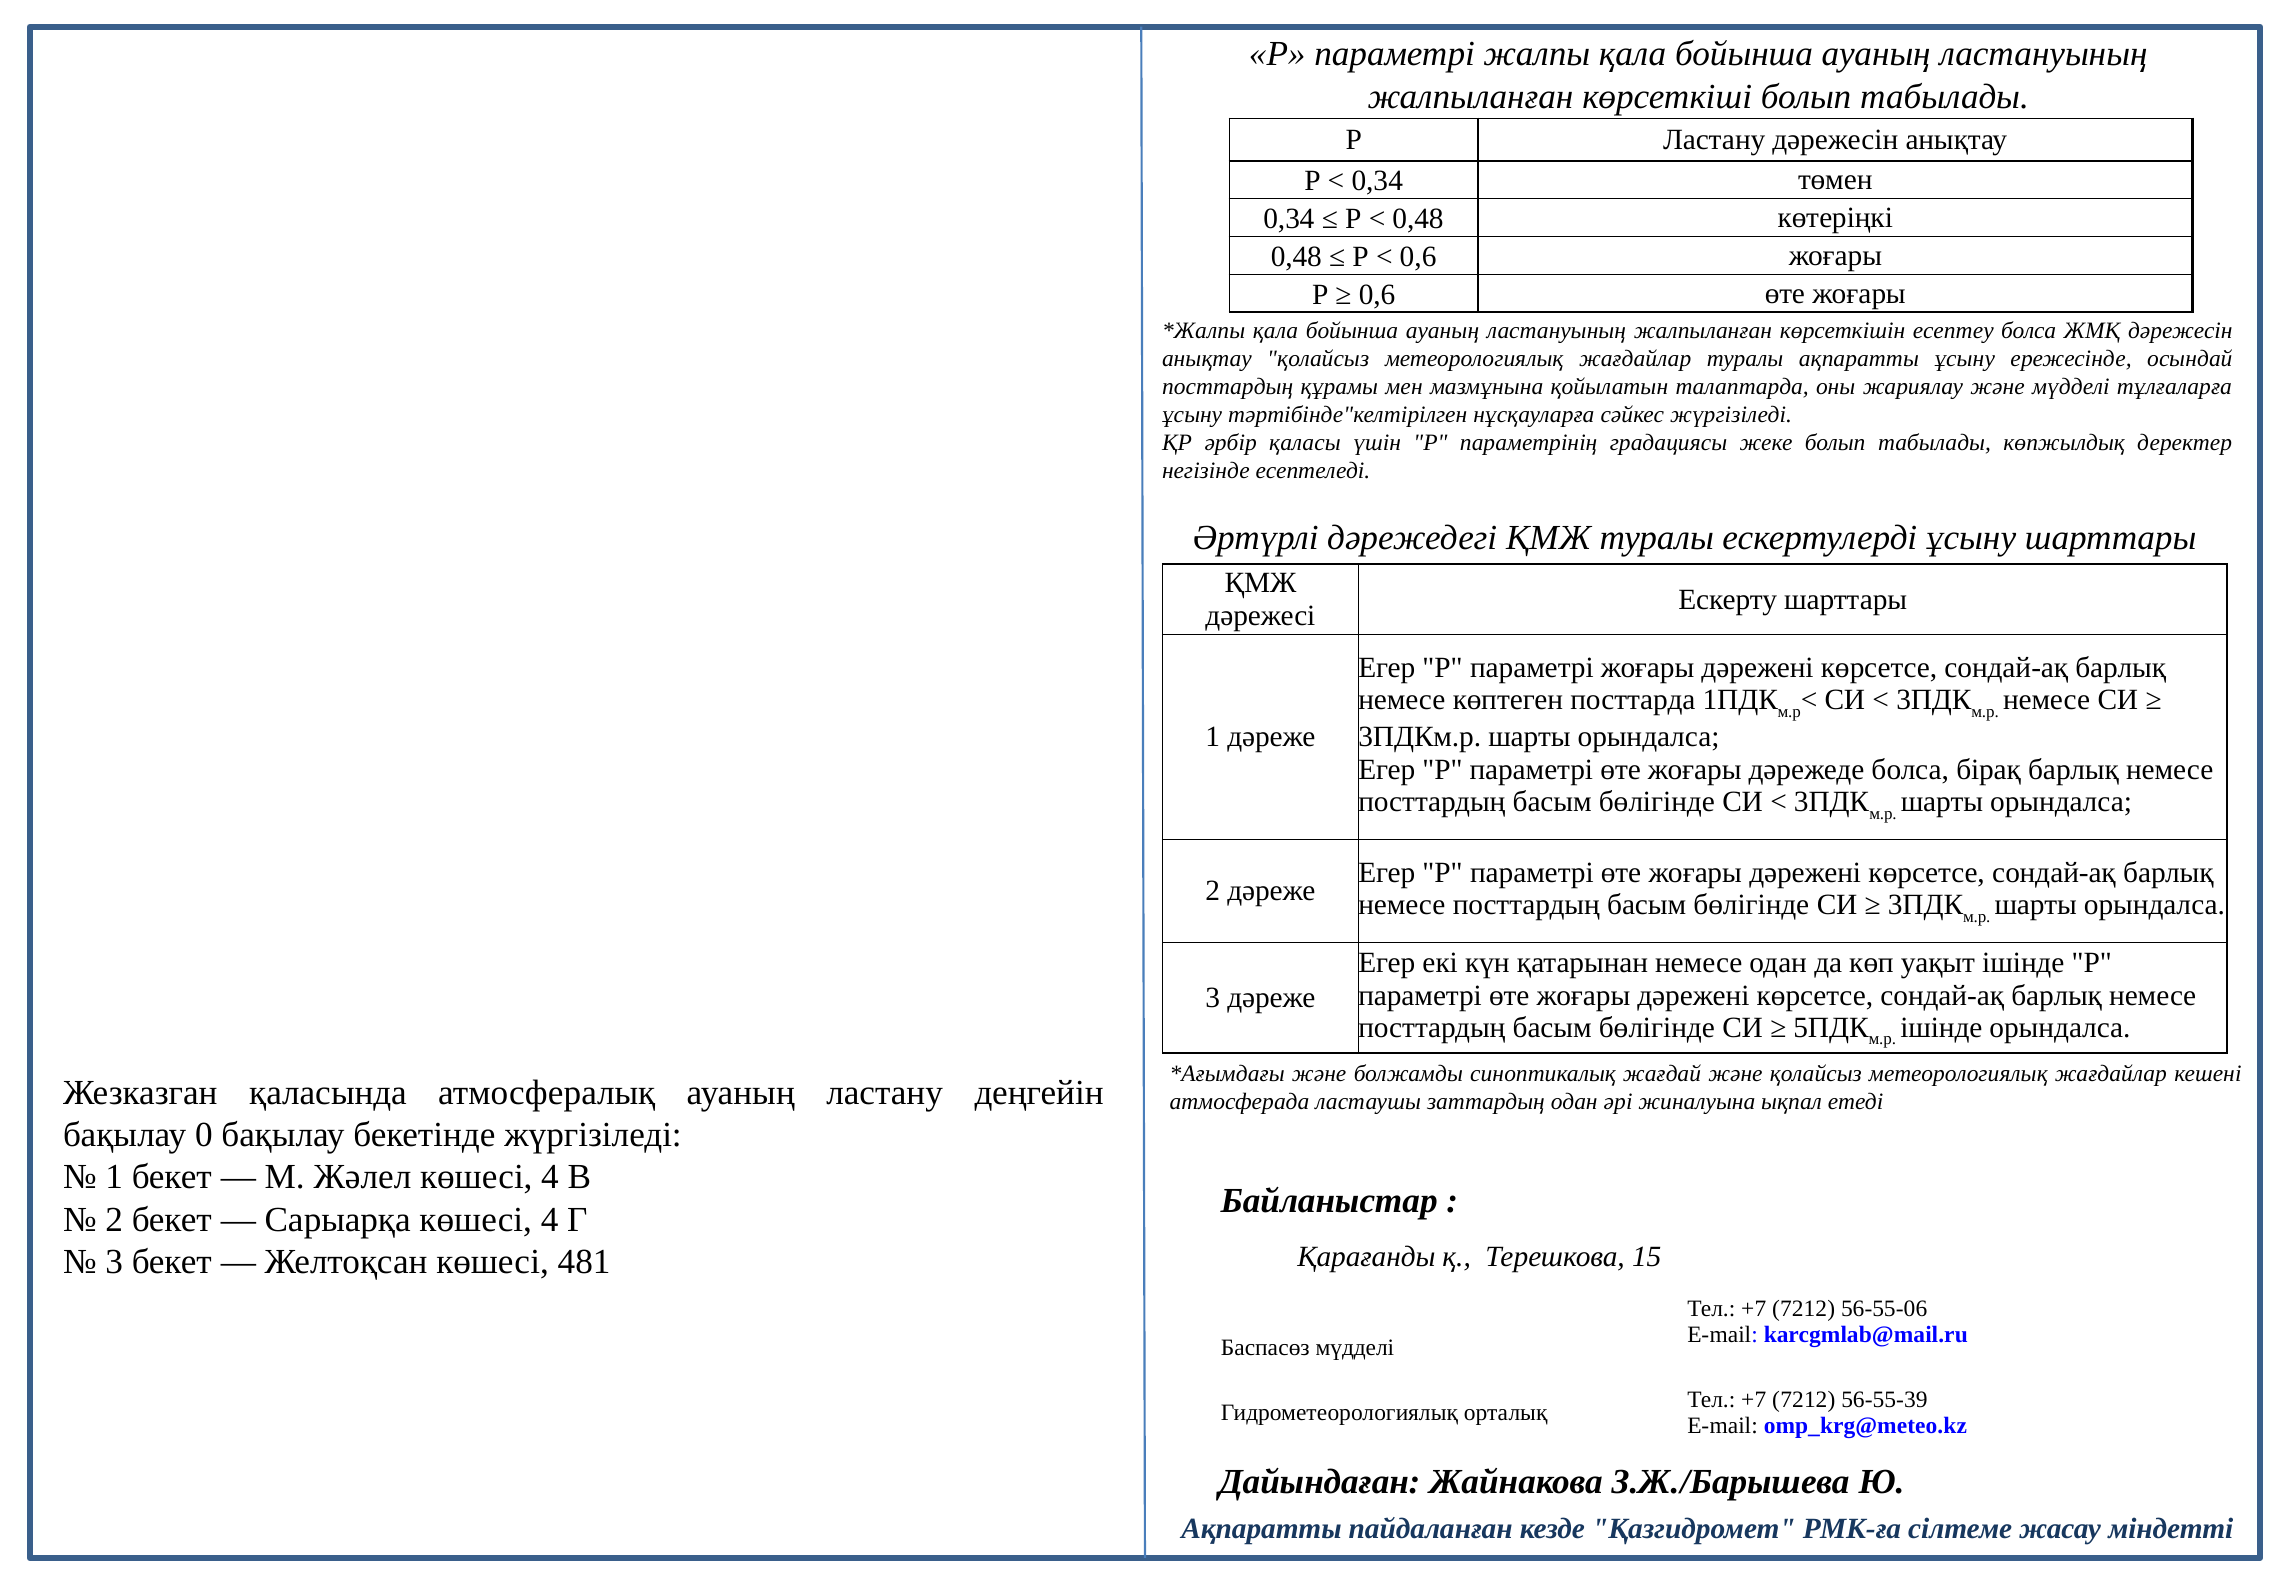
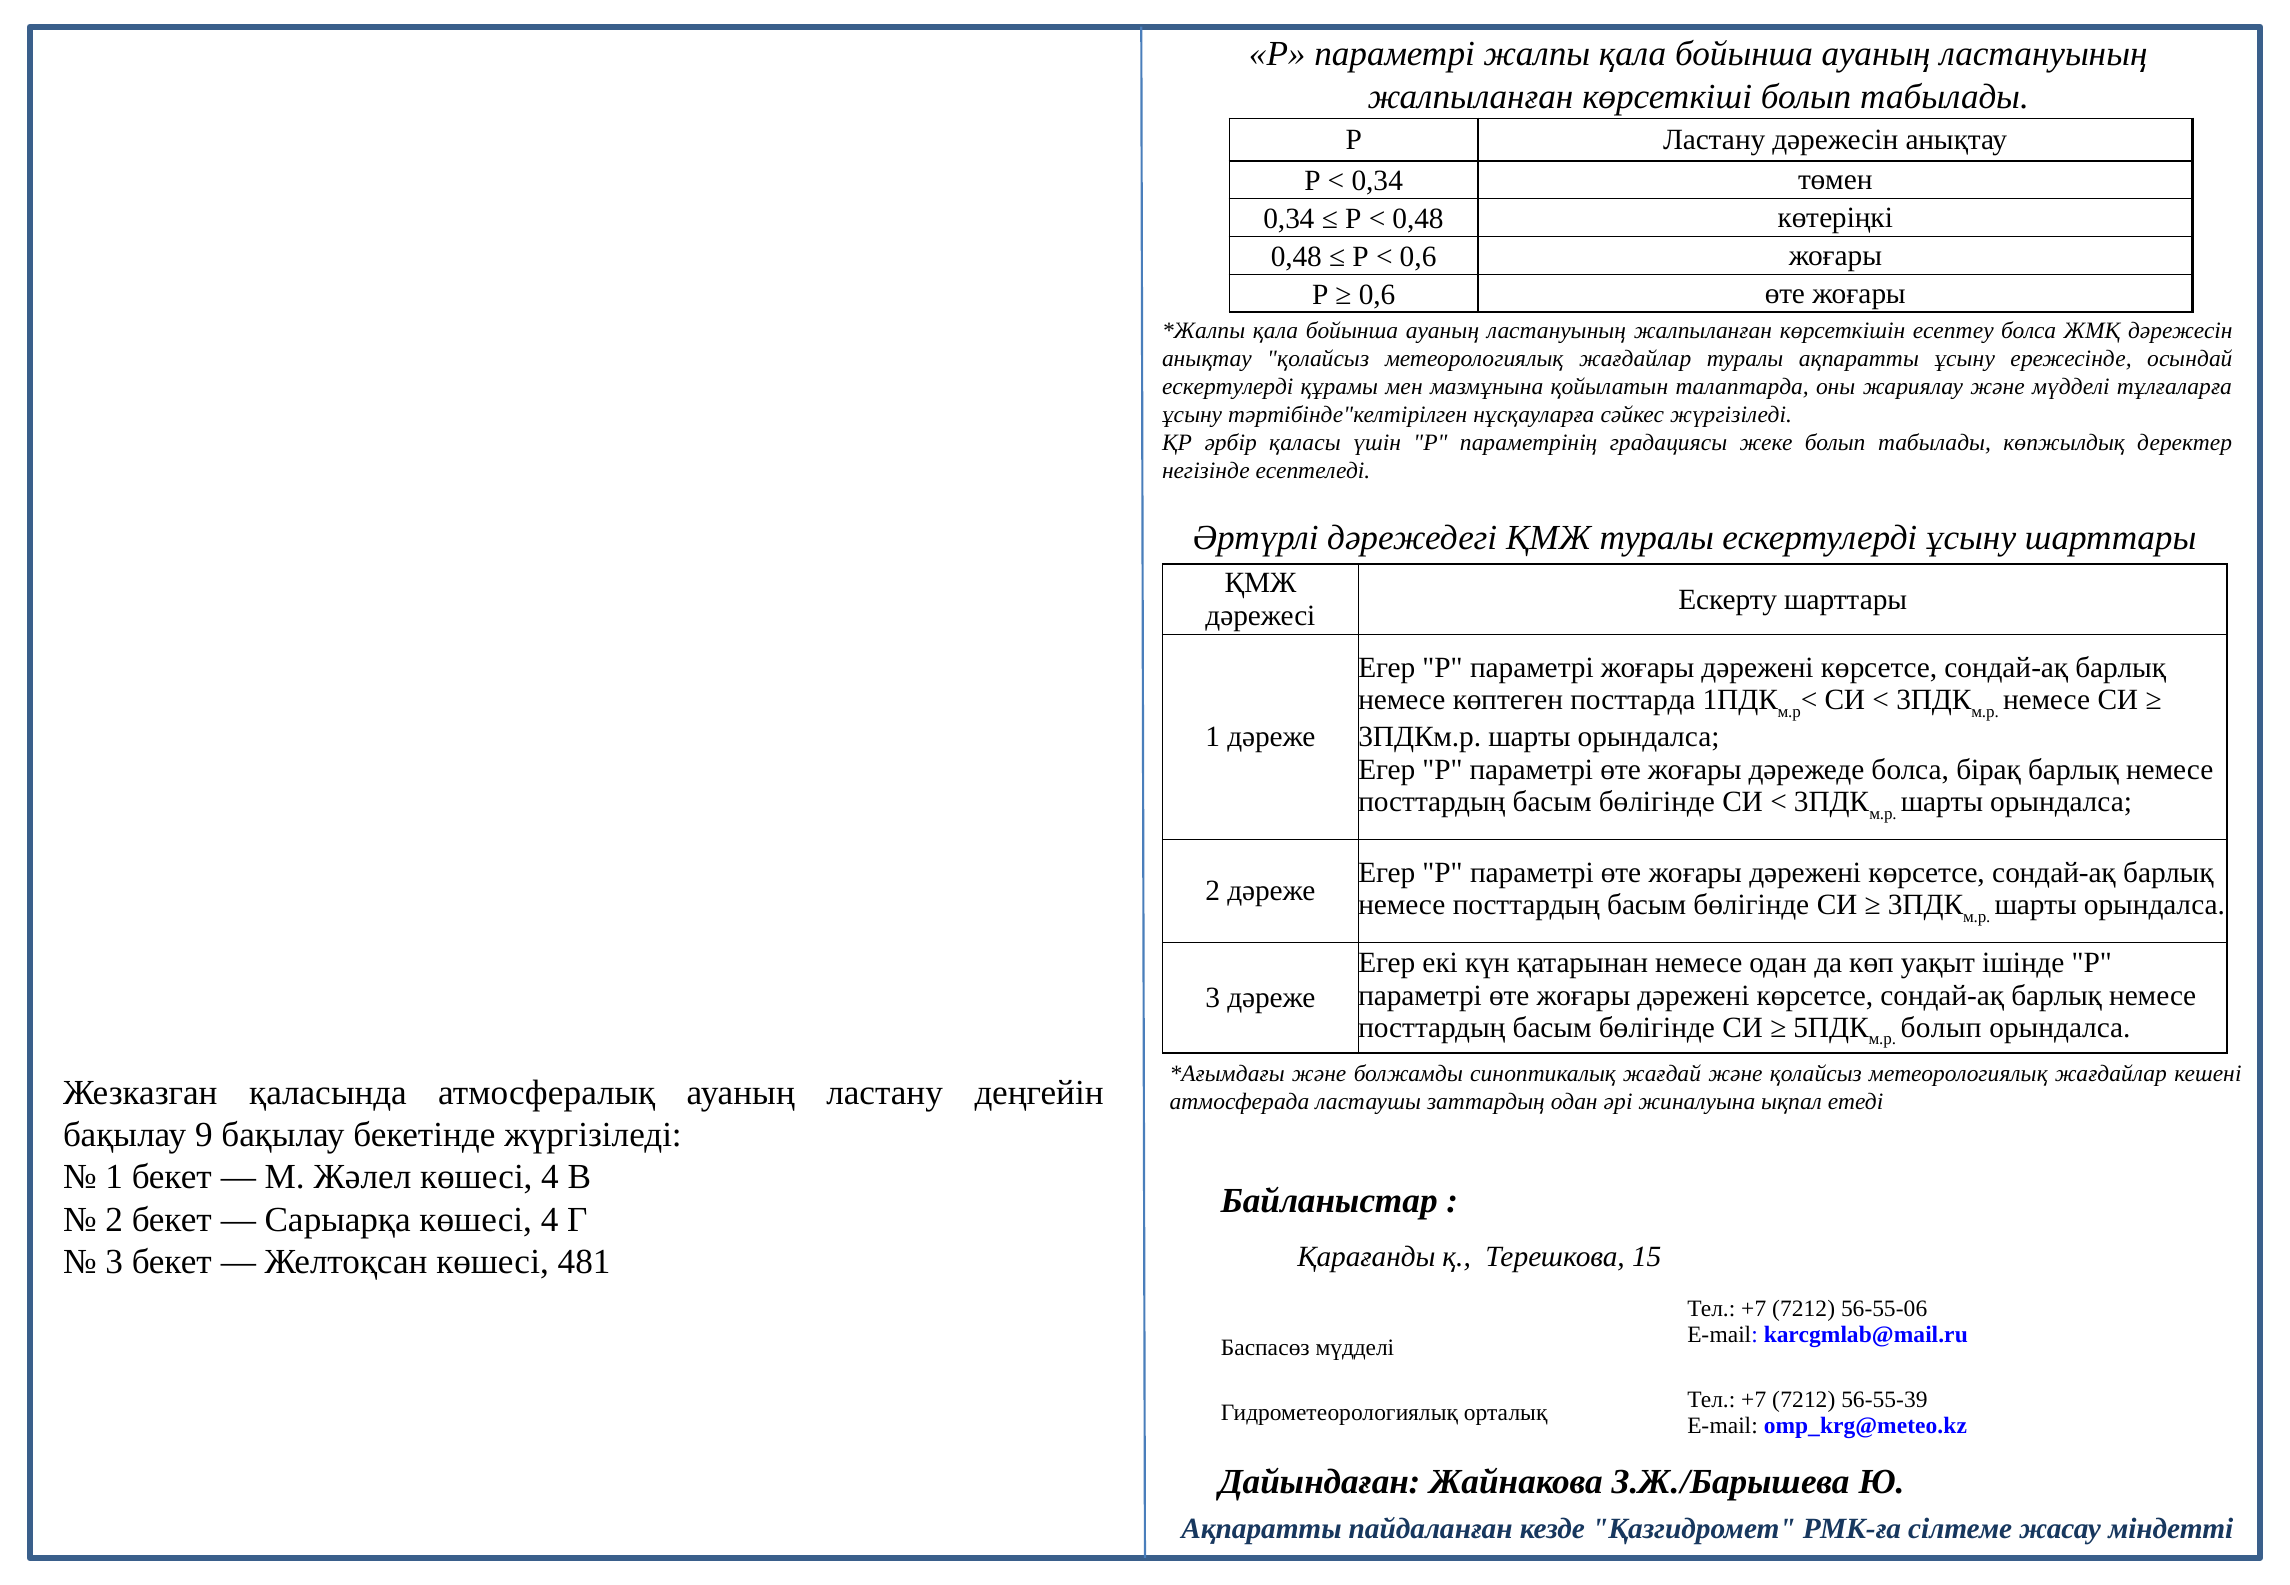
посттардың: посттардың -> ескертулерді (1228, 387)
ішінде: ішінде -> болып (1941, 1028)
0: 0 -> 9 (204, 1135)
